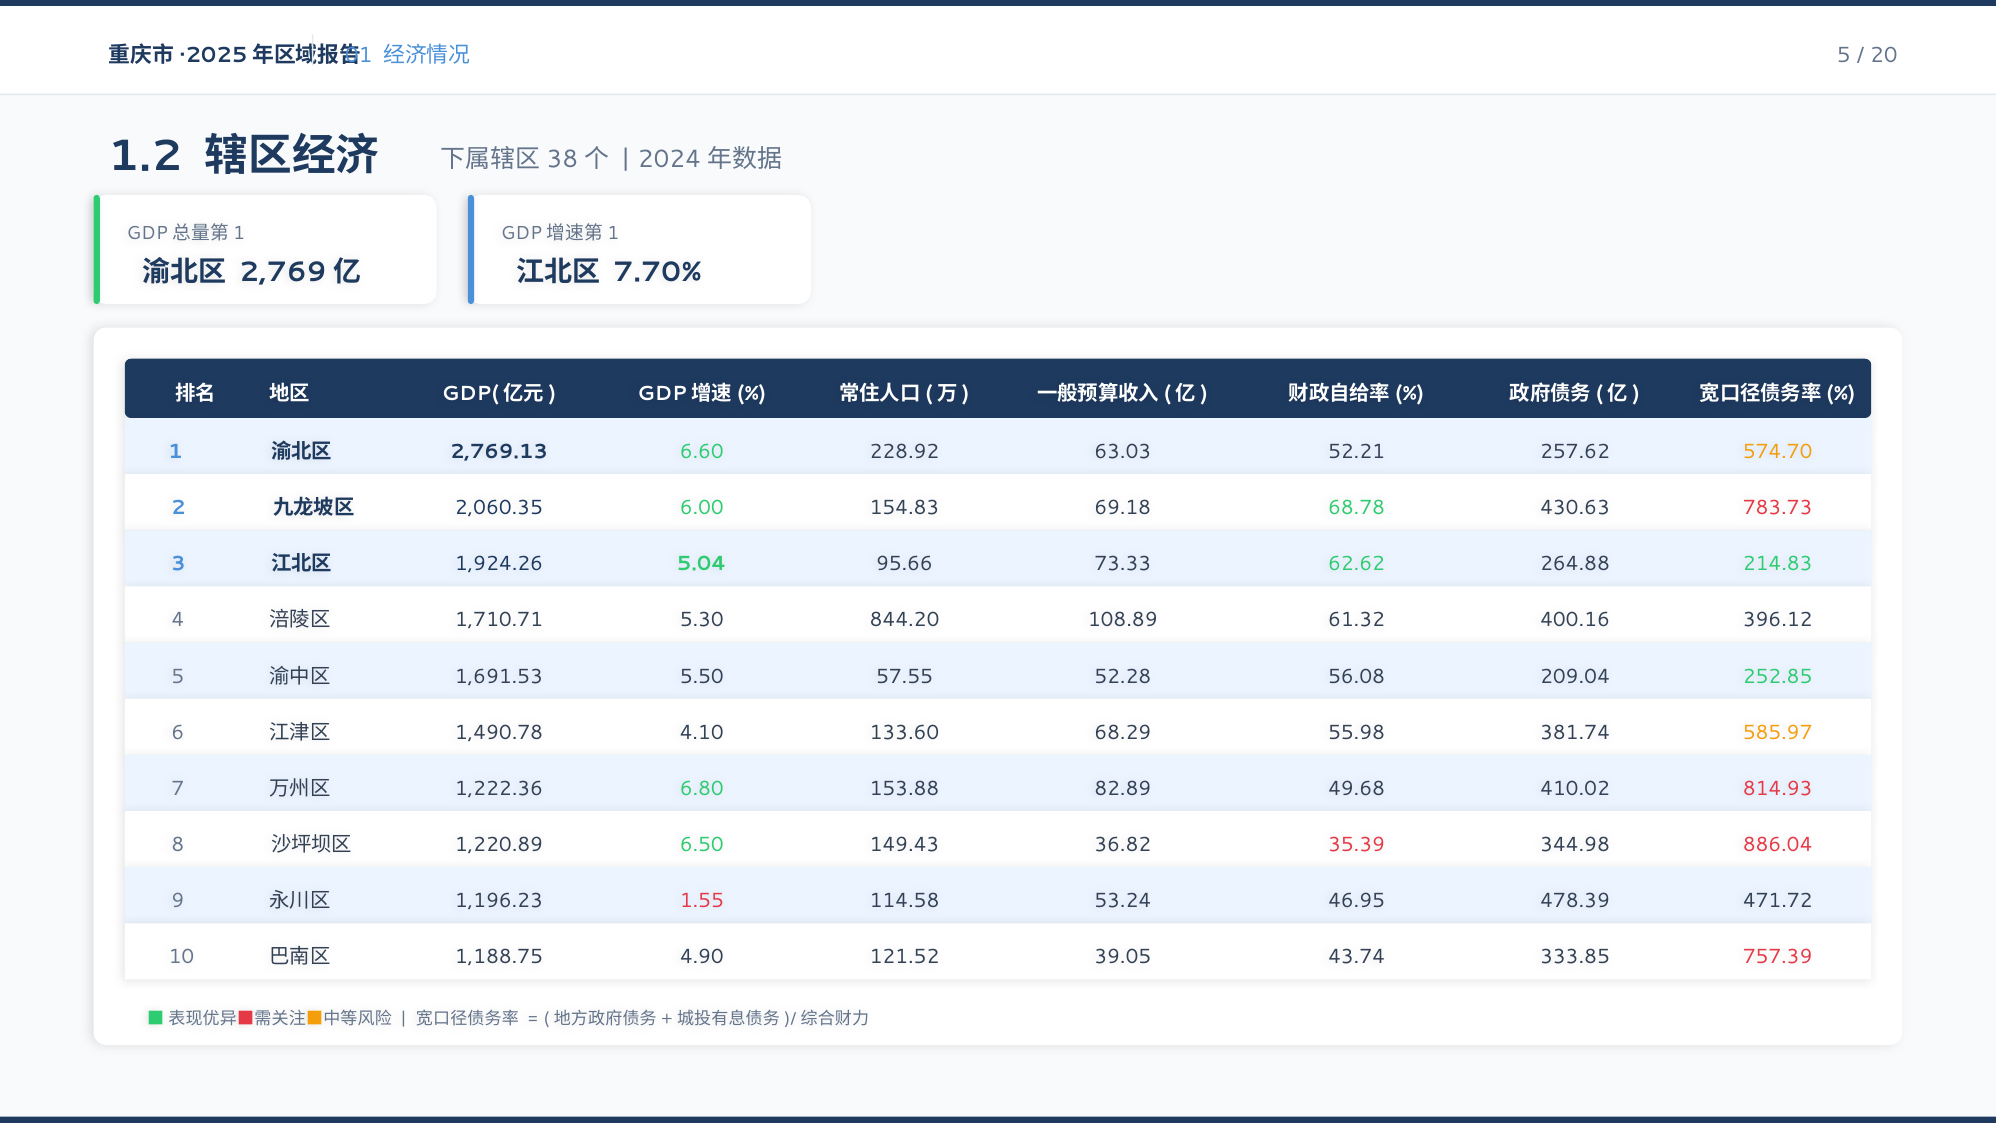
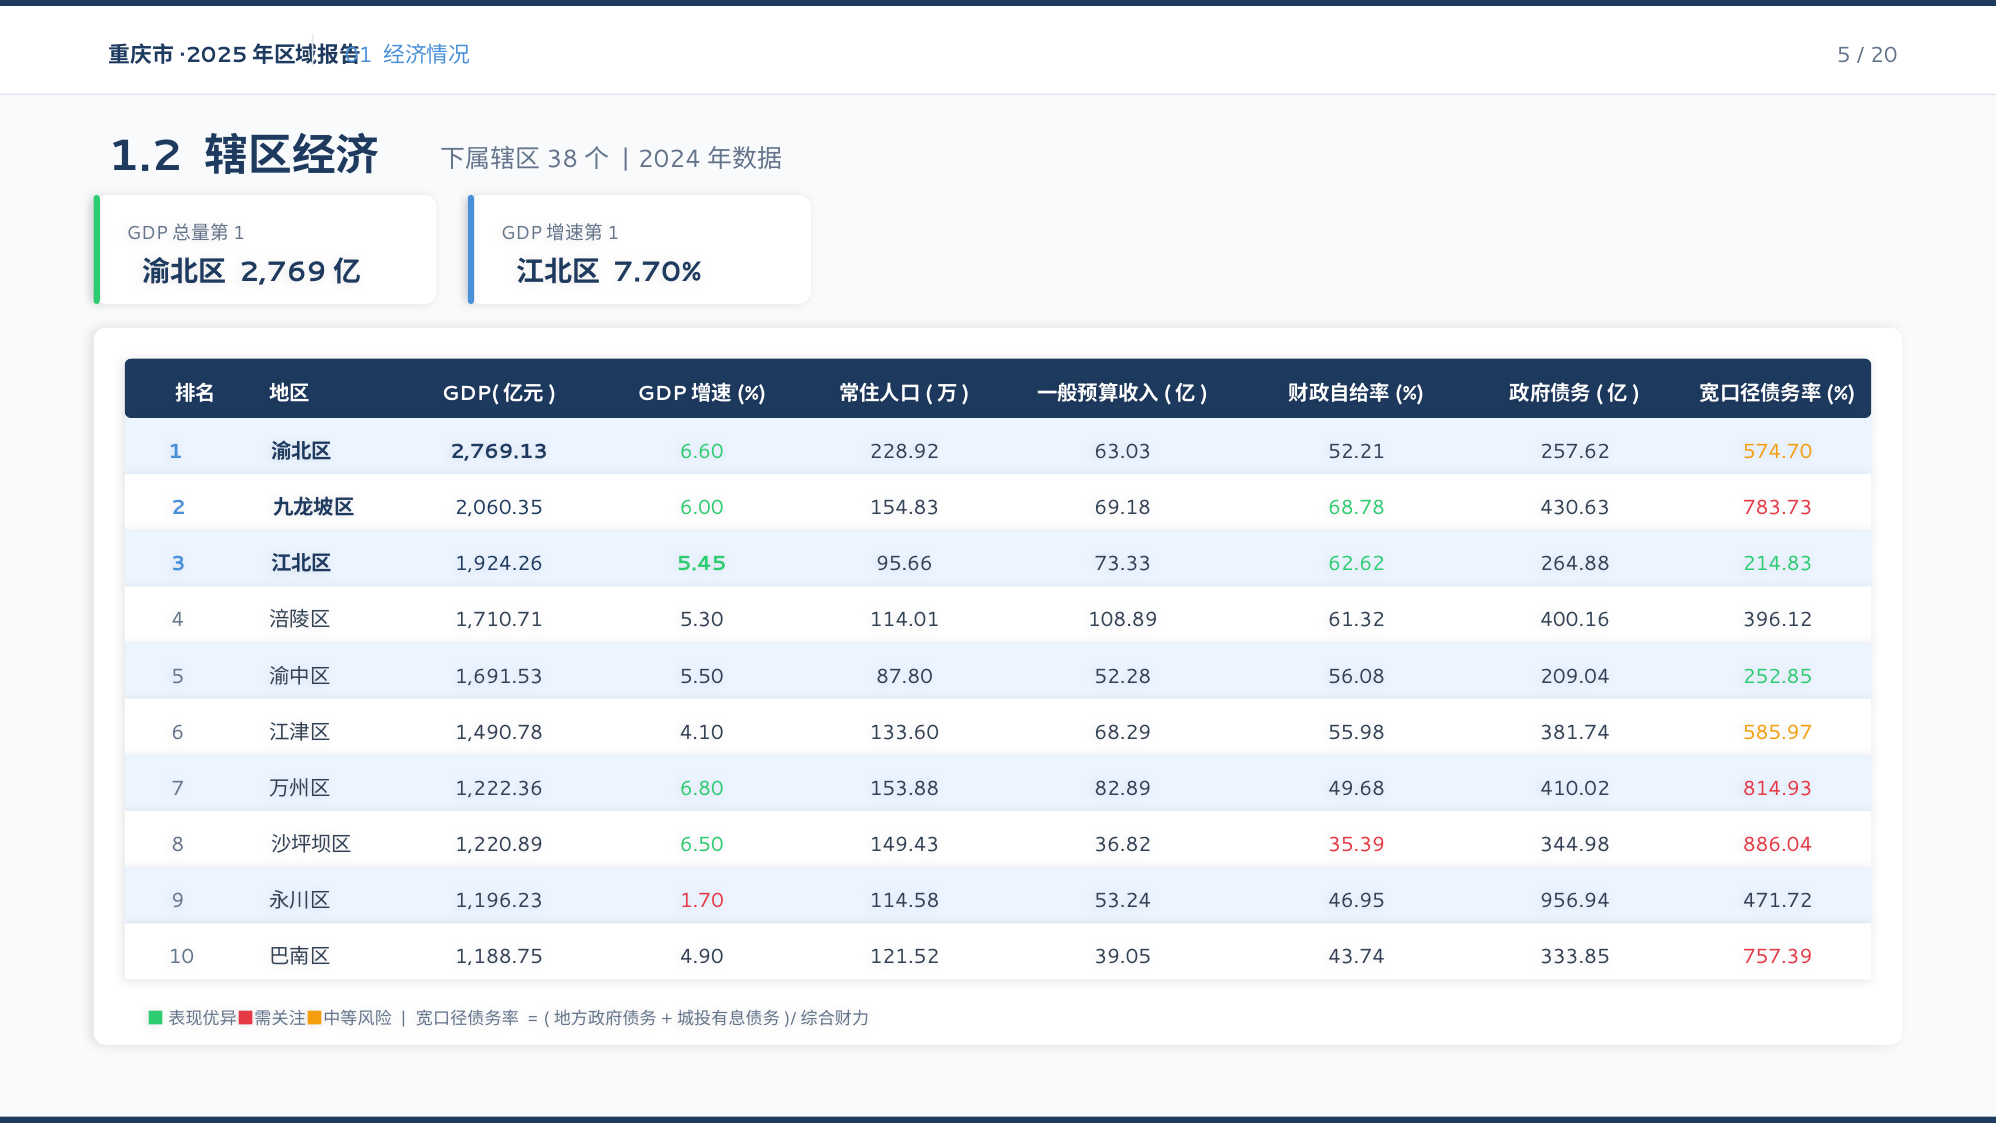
5.04: 5.04 -> 5.45 (702, 564)
844.20: 844.20 -> 114.01 (905, 620)
57.55: 57.55 -> 87.80 (905, 676)
1.55: 1.55 -> 1.70 (702, 901)
478.39: 478.39 -> 956.94 (1575, 901)
